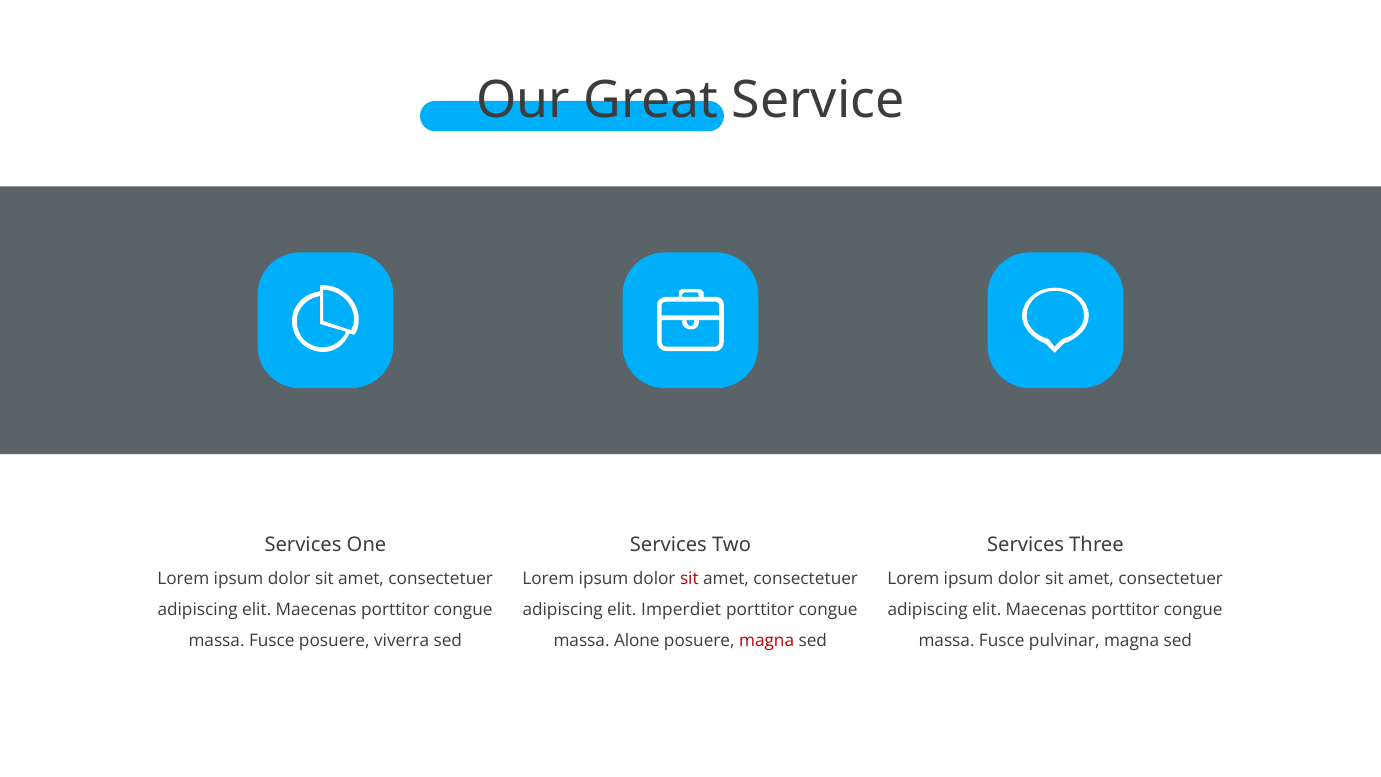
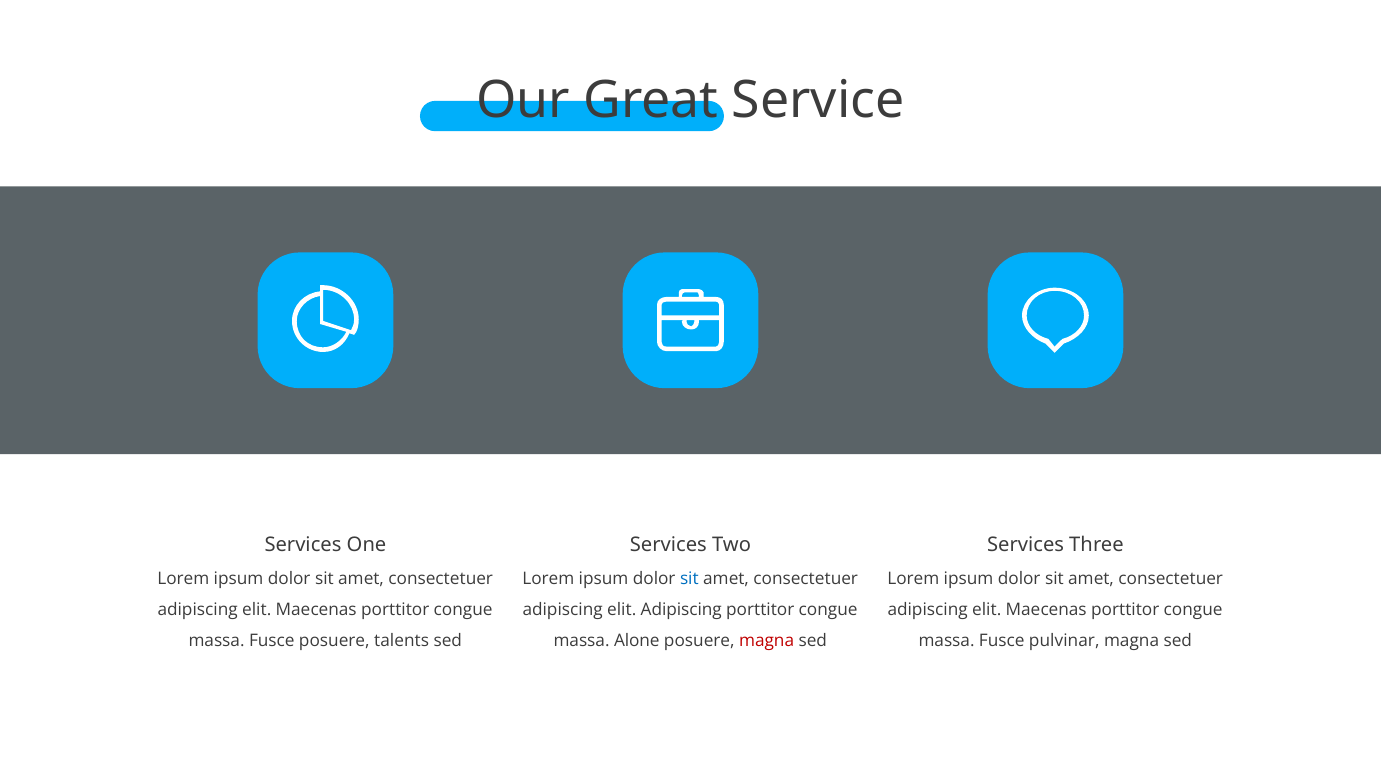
sit colour: red -> blue (689, 579)
elit Imperdiet: Imperdiet -> Adipiscing (681, 610)
viverra: viverra -> talents (402, 641)
